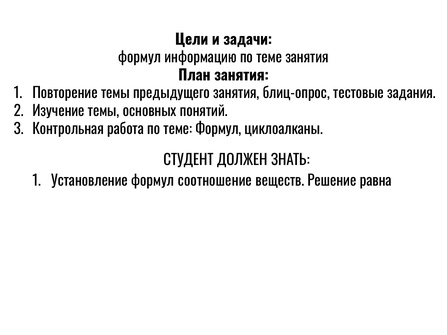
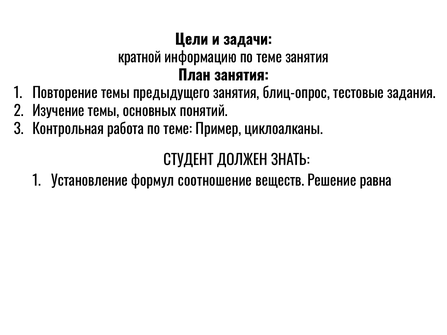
формул: формул -> кратной (140, 58)
теме Формул: Формул -> Пример (218, 129)
